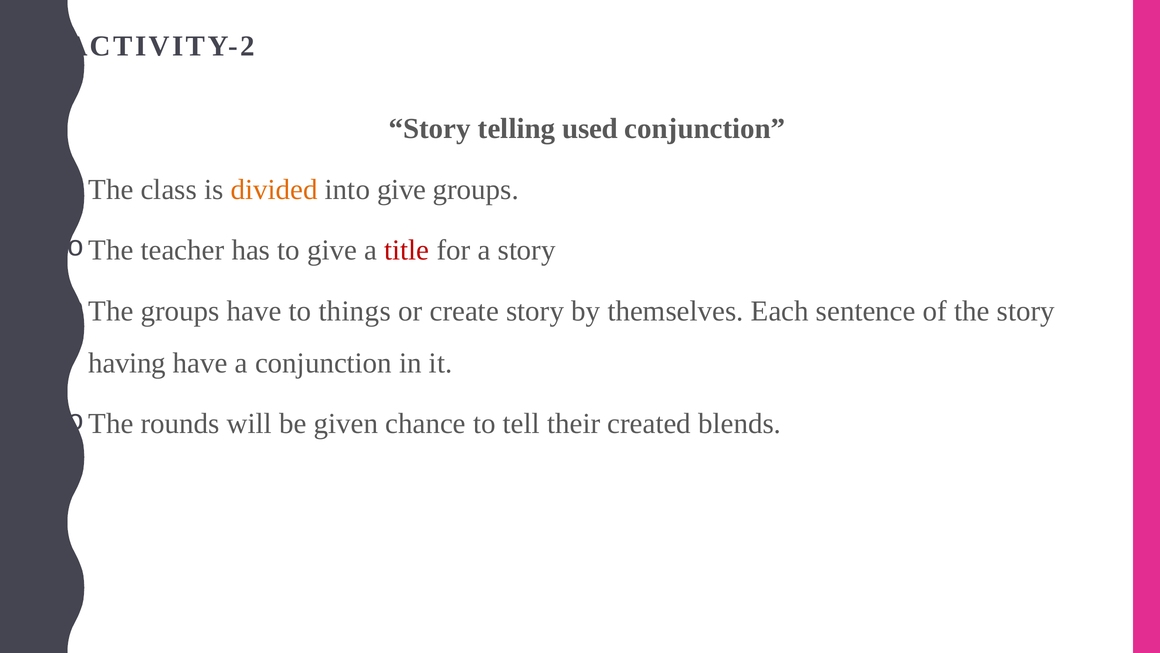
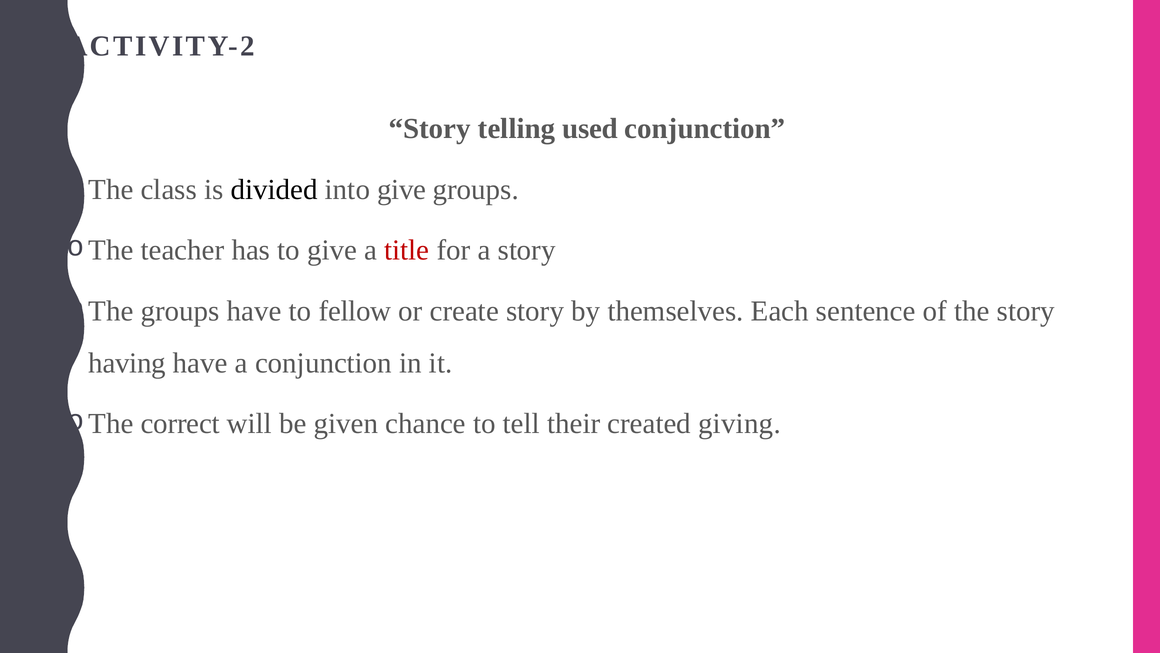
divided colour: orange -> black (274, 189)
things: things -> fellow (355, 311)
rounds: rounds -> correct (180, 424)
blends: blends -> giving (740, 424)
